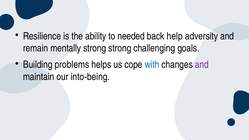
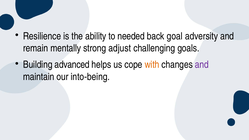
help: help -> goal (175, 36)
strong strong: strong -> adjust (120, 48)
problems: problems -> advanced (72, 65)
with colour: blue -> orange (152, 65)
